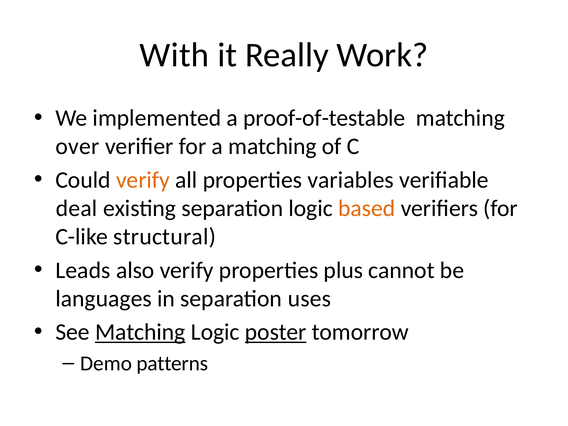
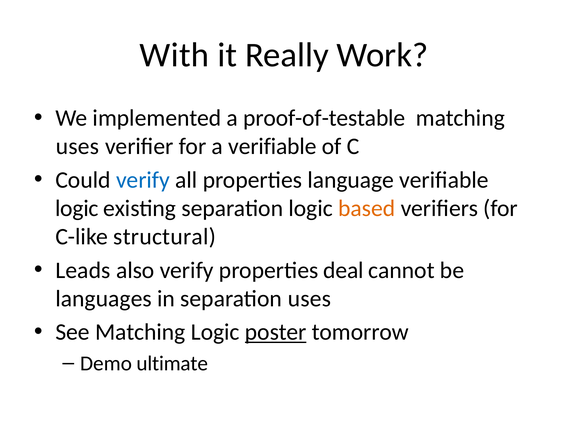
over: over -> uses (77, 146)
a matching: matching -> verifiable (272, 146)
verify colour: orange -> blue (143, 180)
variables: variables -> language (351, 180)
deal: deal -> logic (77, 208)
plus: plus -> deal (343, 270)
Matching underline: present -> none (140, 332)
patterns: patterns -> ultimate (172, 363)
